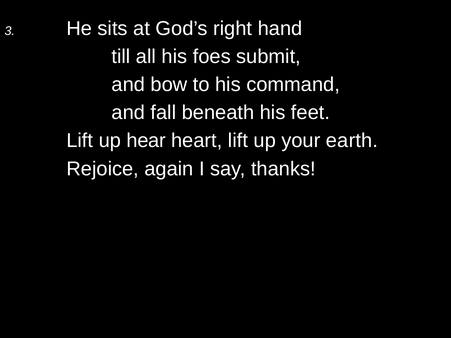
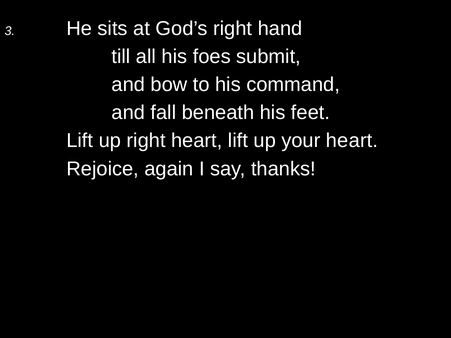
up hear: hear -> right (146, 141)
your earth: earth -> heart (352, 141)
